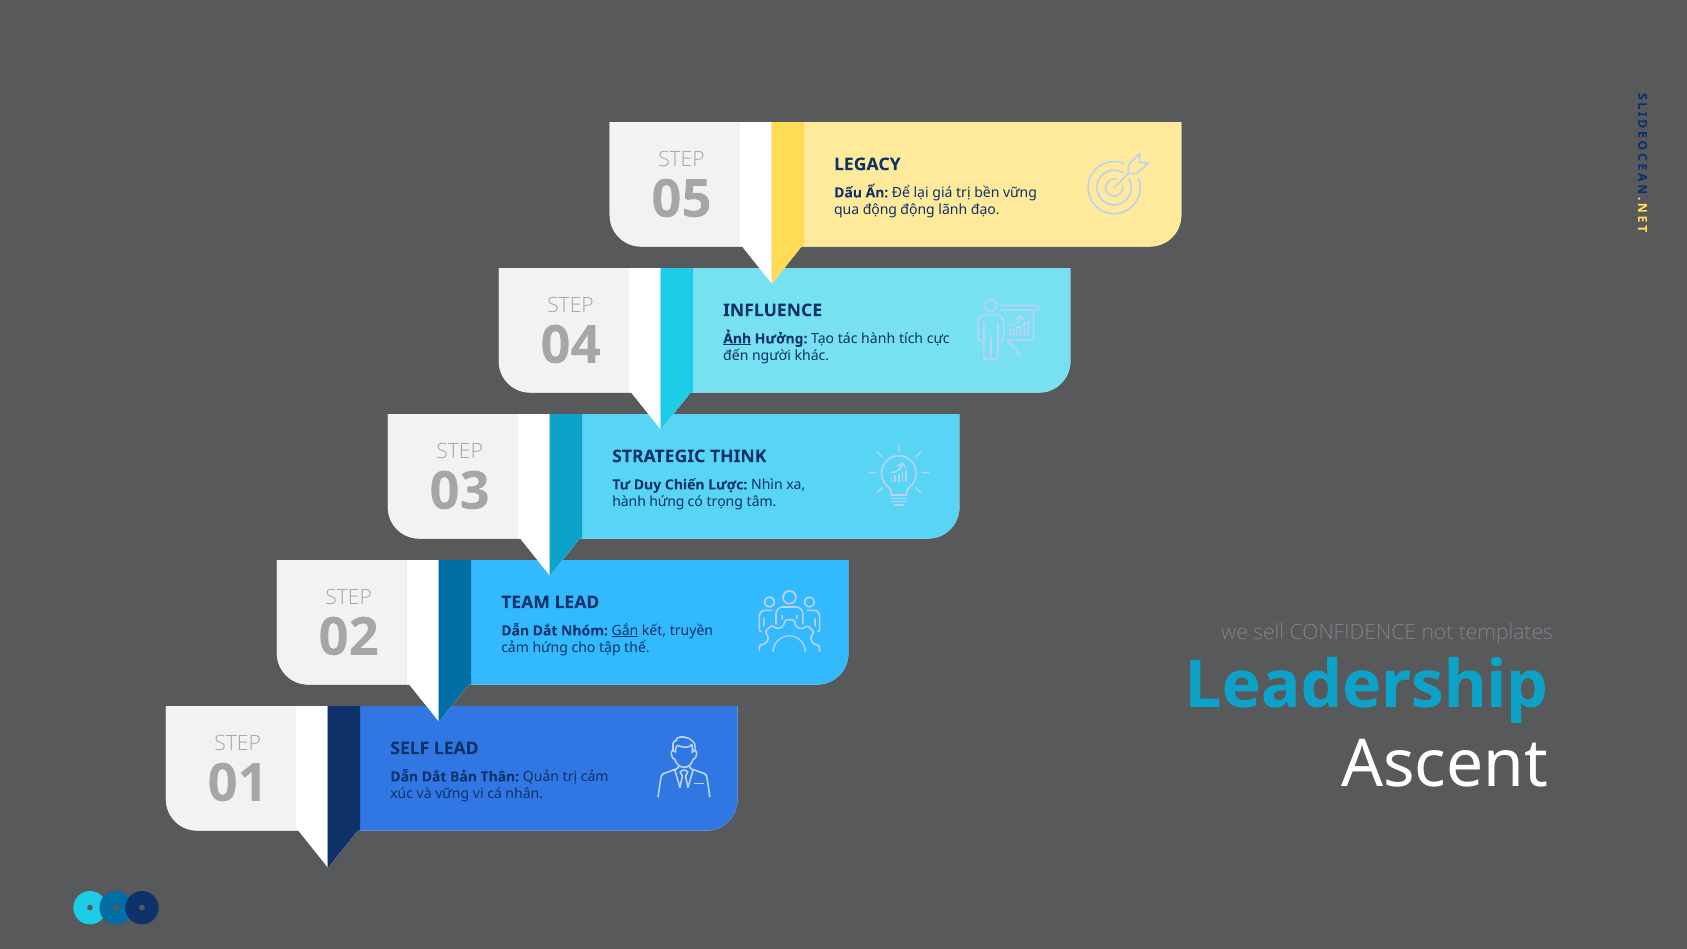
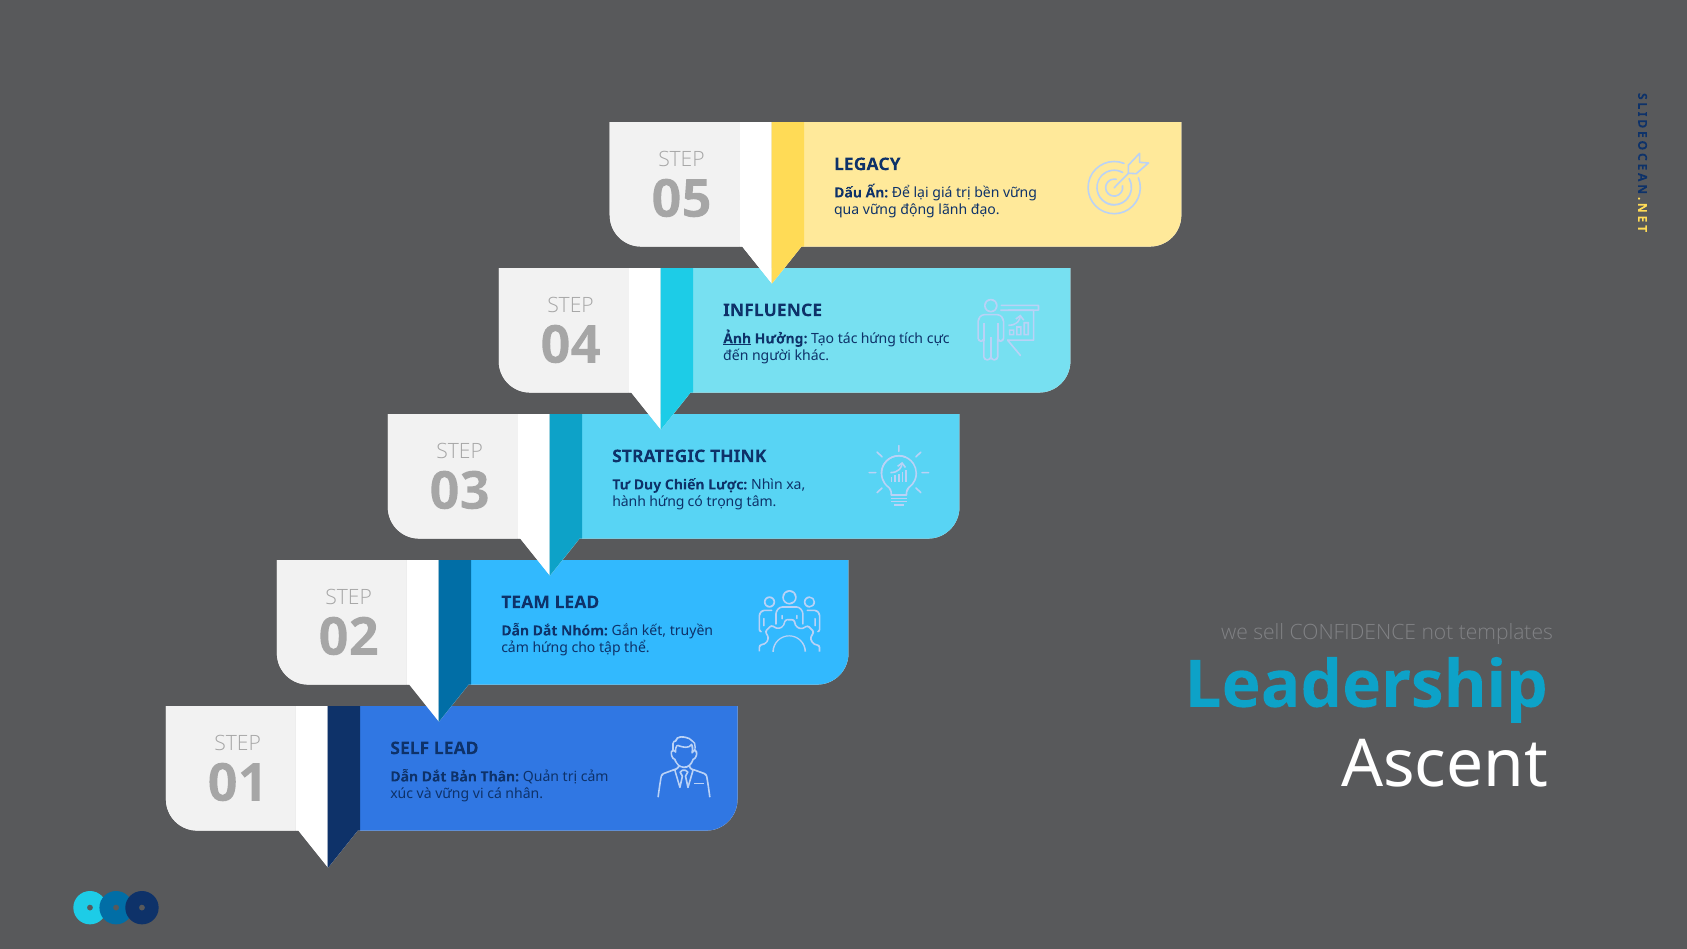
qua động: động -> vững (880, 210)
tác hành: hành -> hứng (878, 339)
Gắn underline: present -> none (625, 631)
